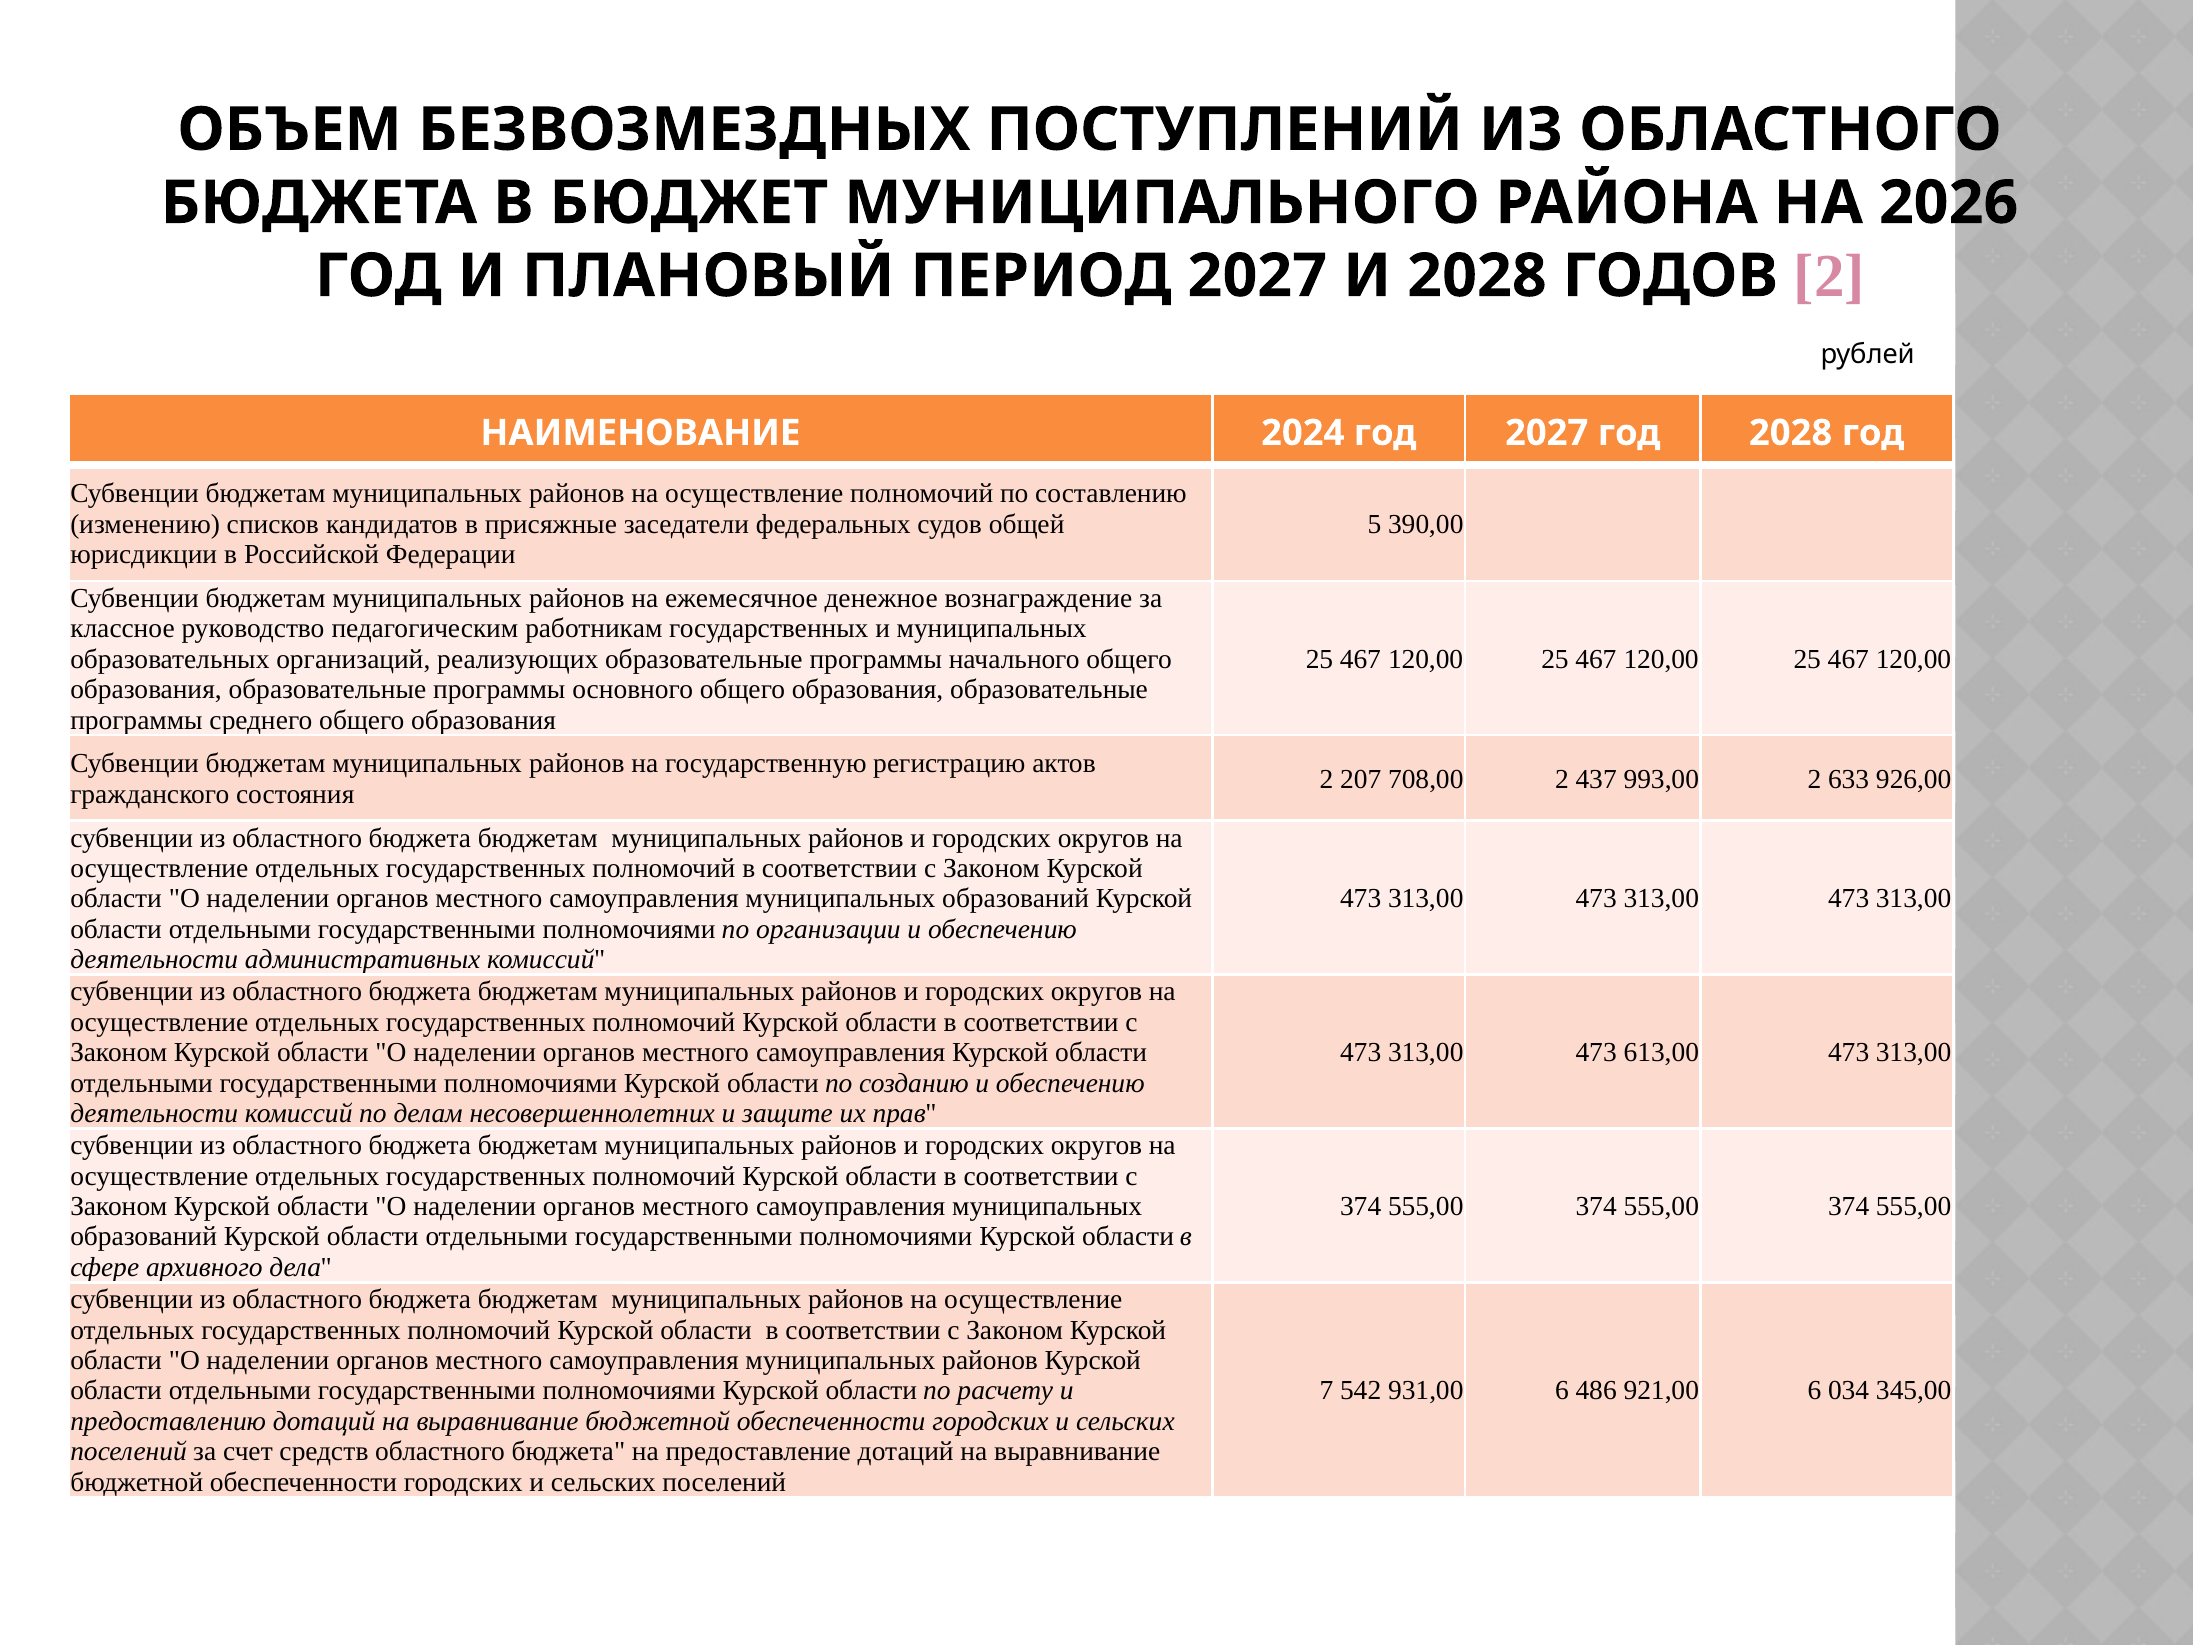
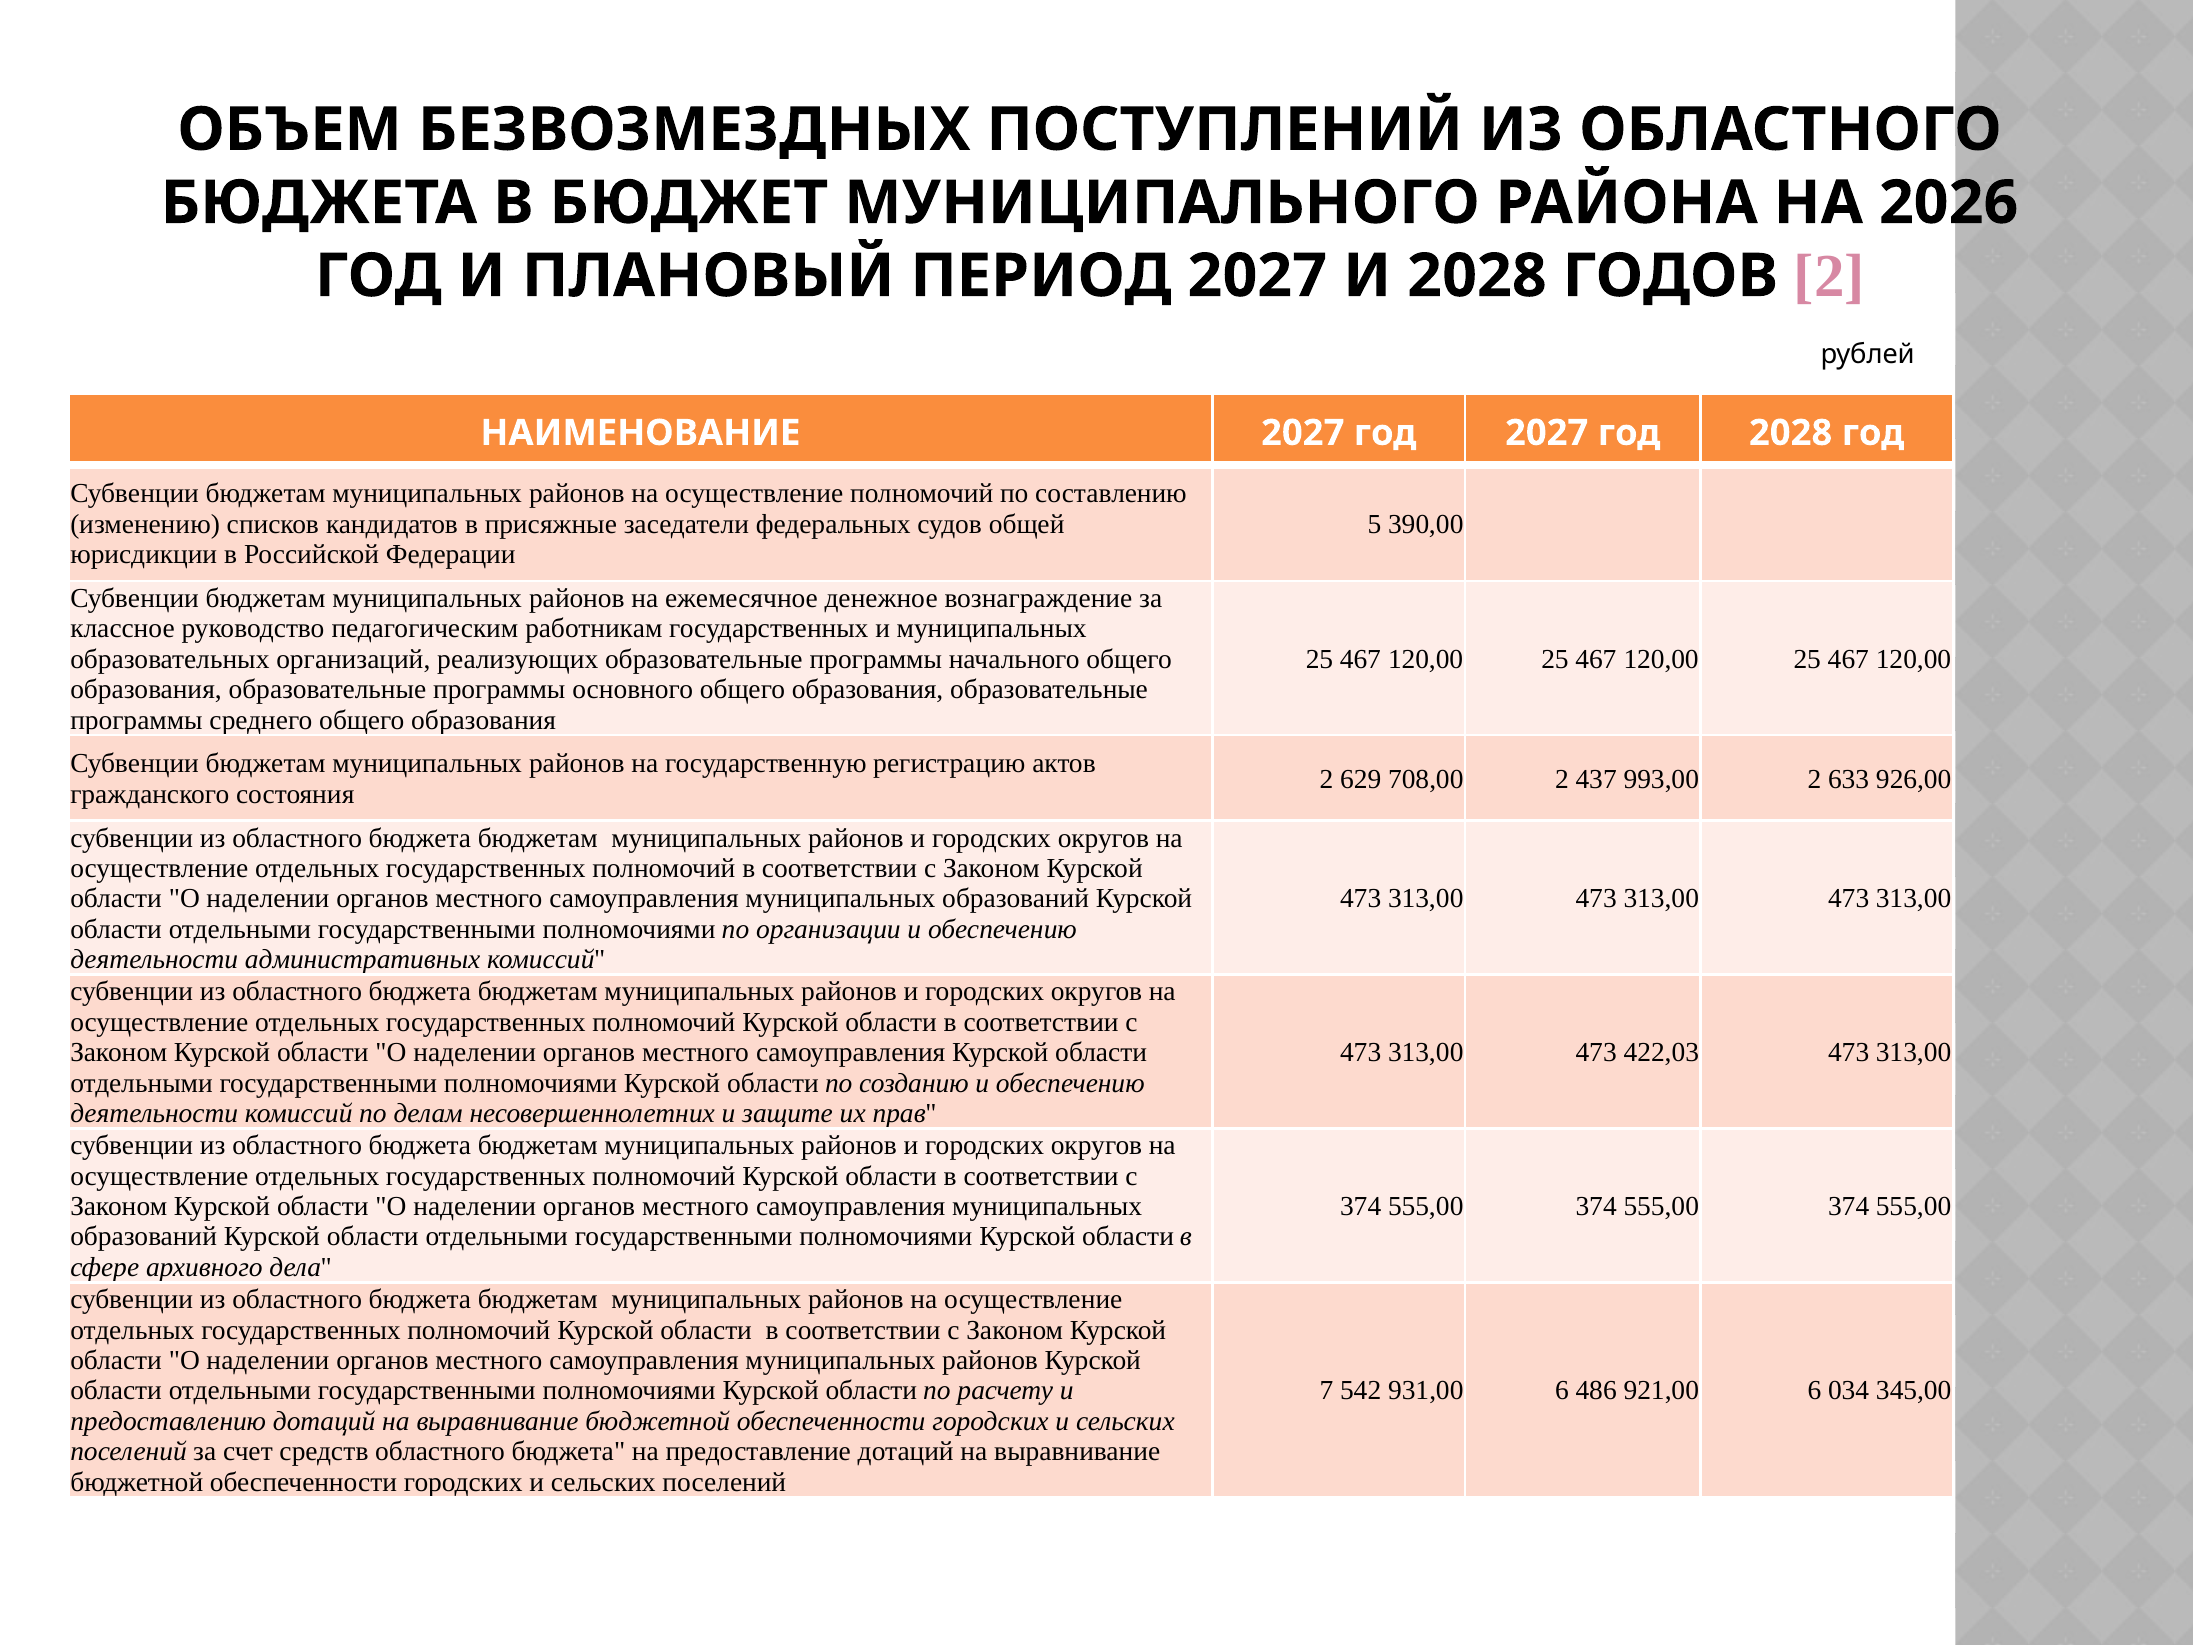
НАИМЕНОВАНИЕ 2024: 2024 -> 2027 (1303, 433)
207: 207 -> 629 (1361, 779)
613,00: 613,00 -> 422,03 (1661, 1052)
